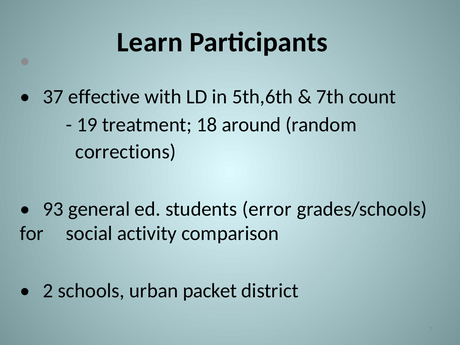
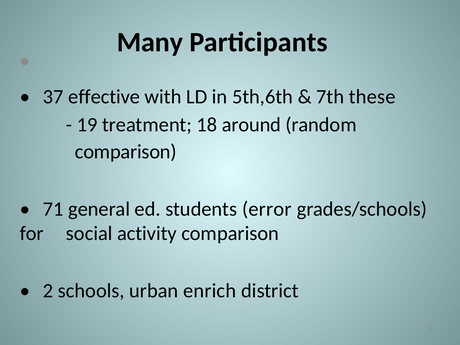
Learn: Learn -> Many (150, 42)
count: count -> these (372, 97)
corrections: corrections -> comparison (126, 152)
93: 93 -> 71 (53, 209)
packet: packet -> enrich (210, 291)
